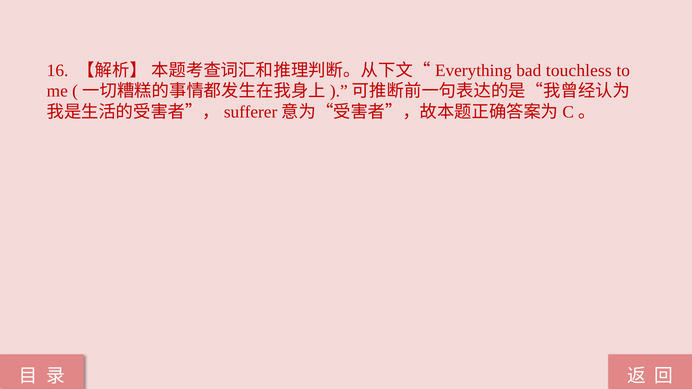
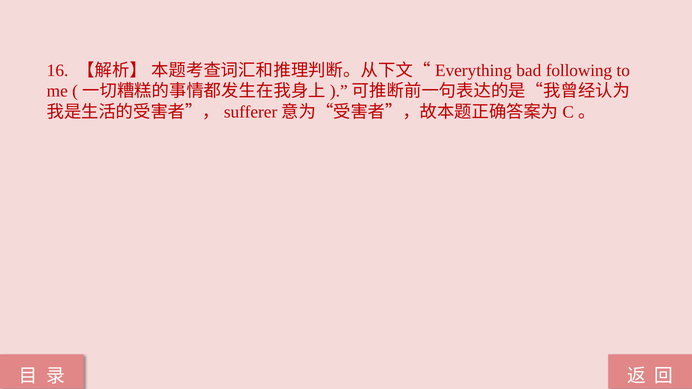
touchless: touchless -> following (579, 70)
